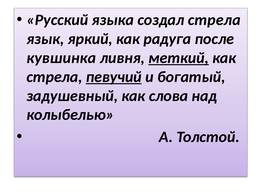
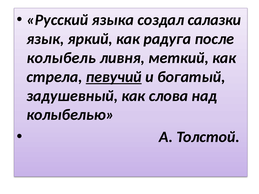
создал стрела: стрела -> салазки (214, 20)
кувшинка: кувшинка -> колыбель (61, 58)
меткий underline: present -> none (179, 58)
